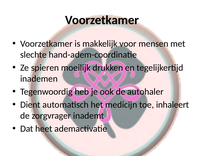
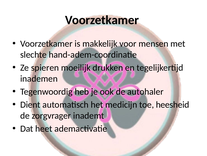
inhaleert: inhaleert -> heesheid (173, 104)
